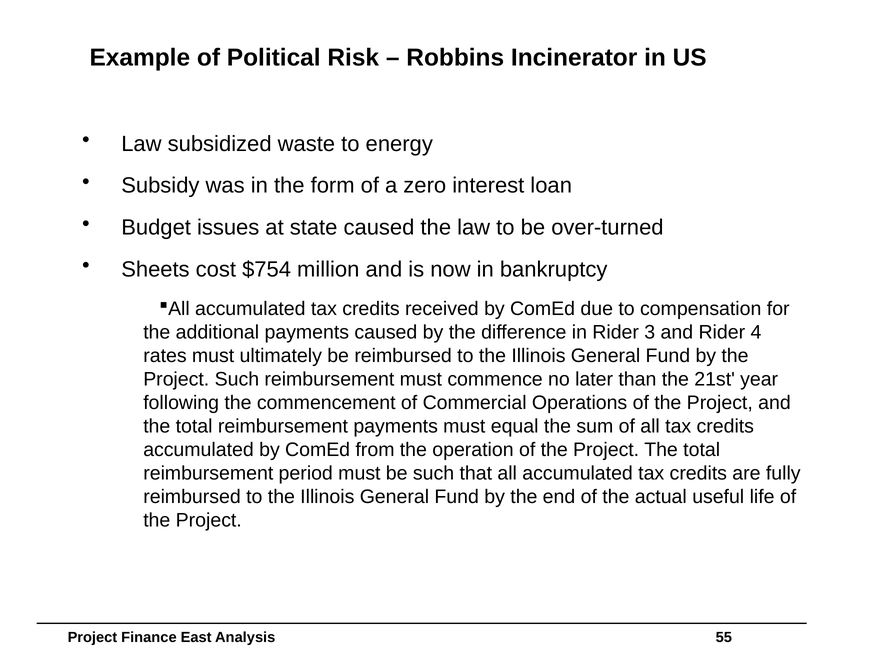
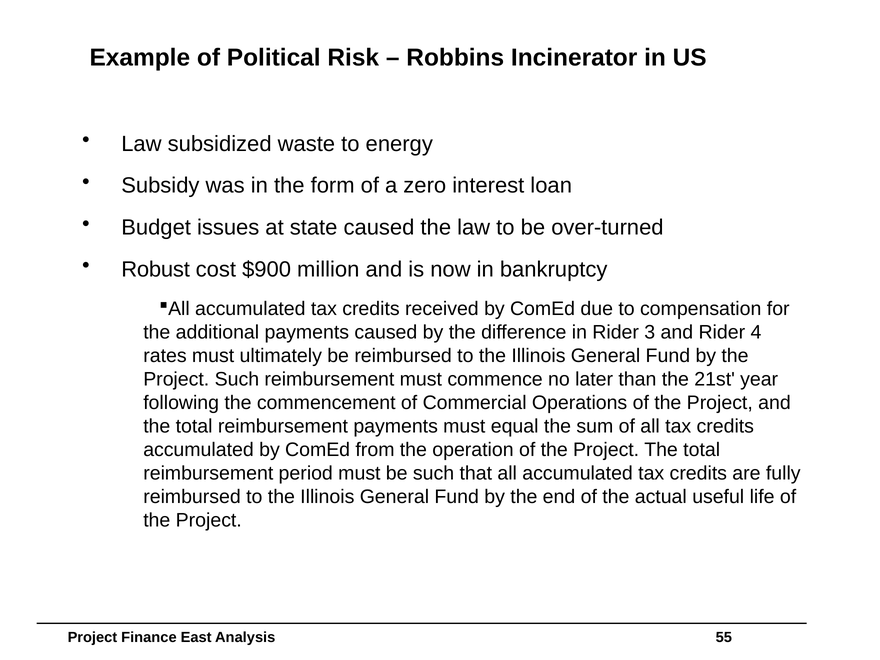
Sheets: Sheets -> Robust (156, 269)
$754: $754 -> $900 (267, 269)
